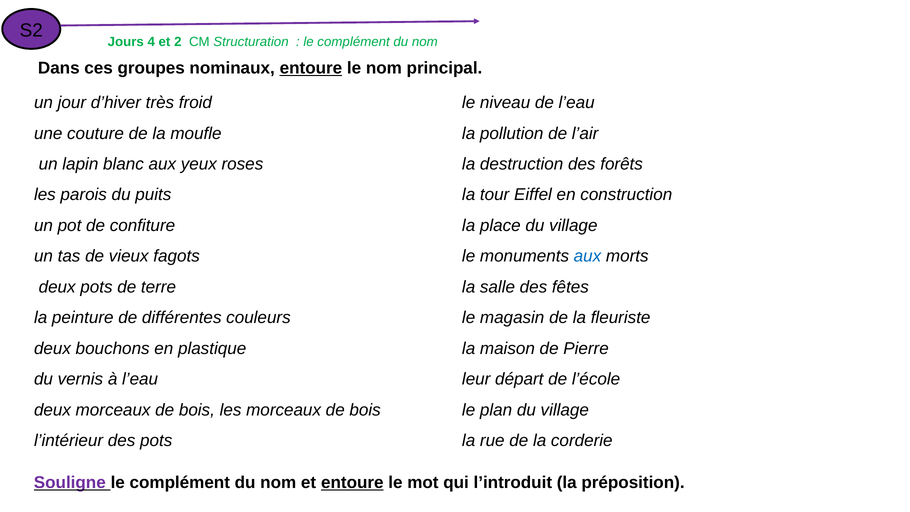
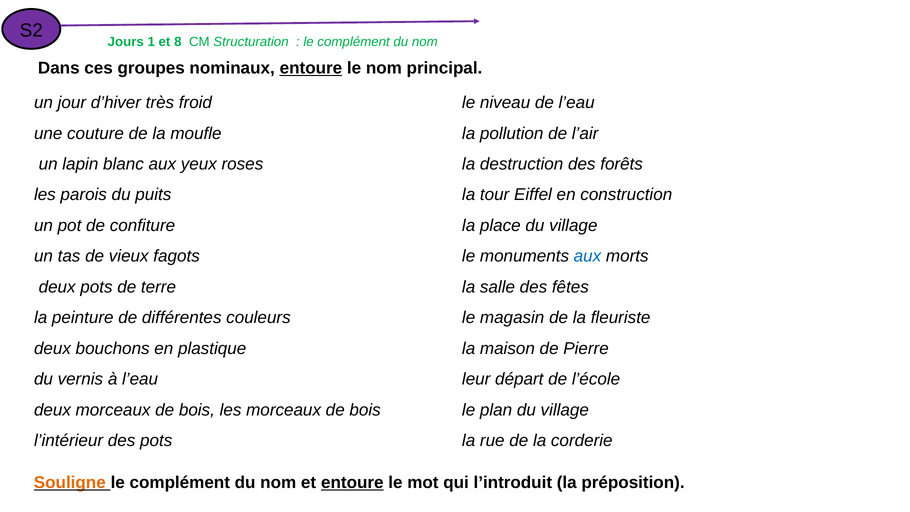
4: 4 -> 1 (151, 42)
2: 2 -> 8 (178, 42)
Souligne colour: purple -> orange (70, 482)
